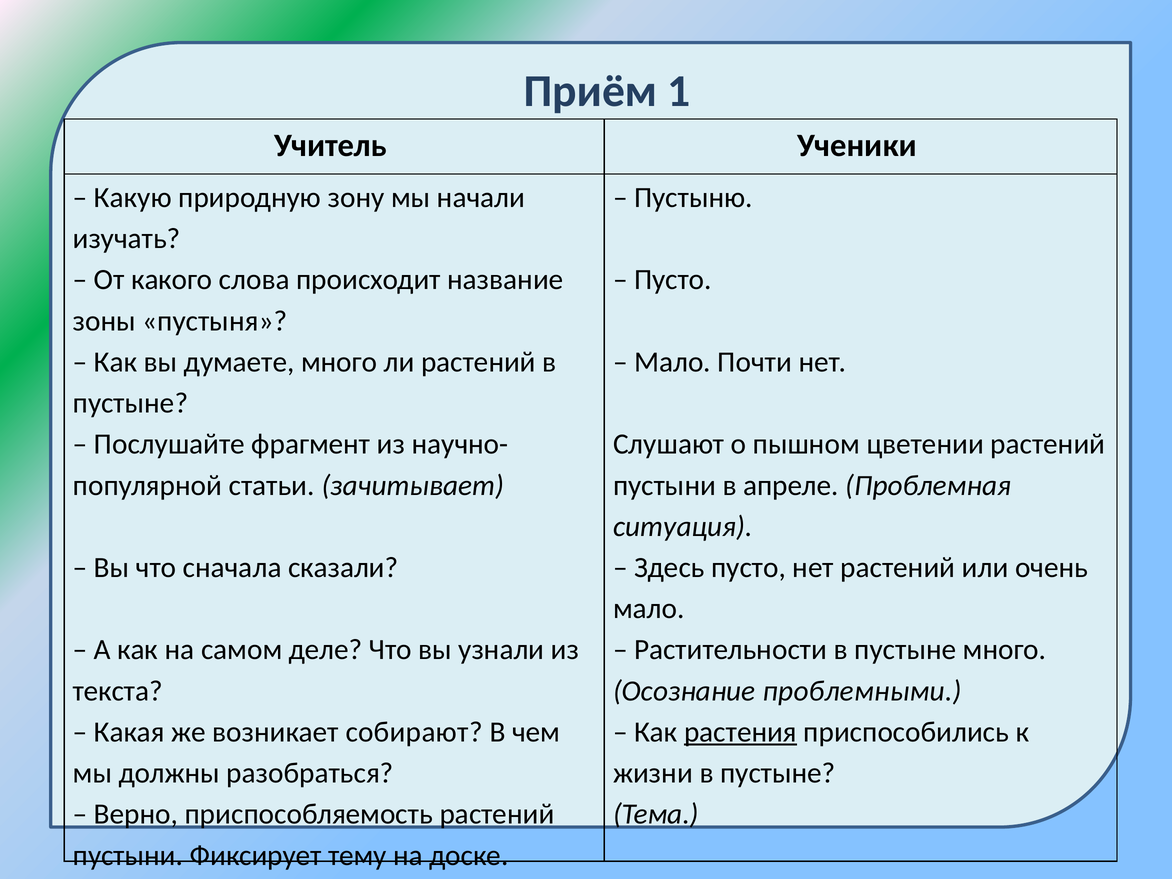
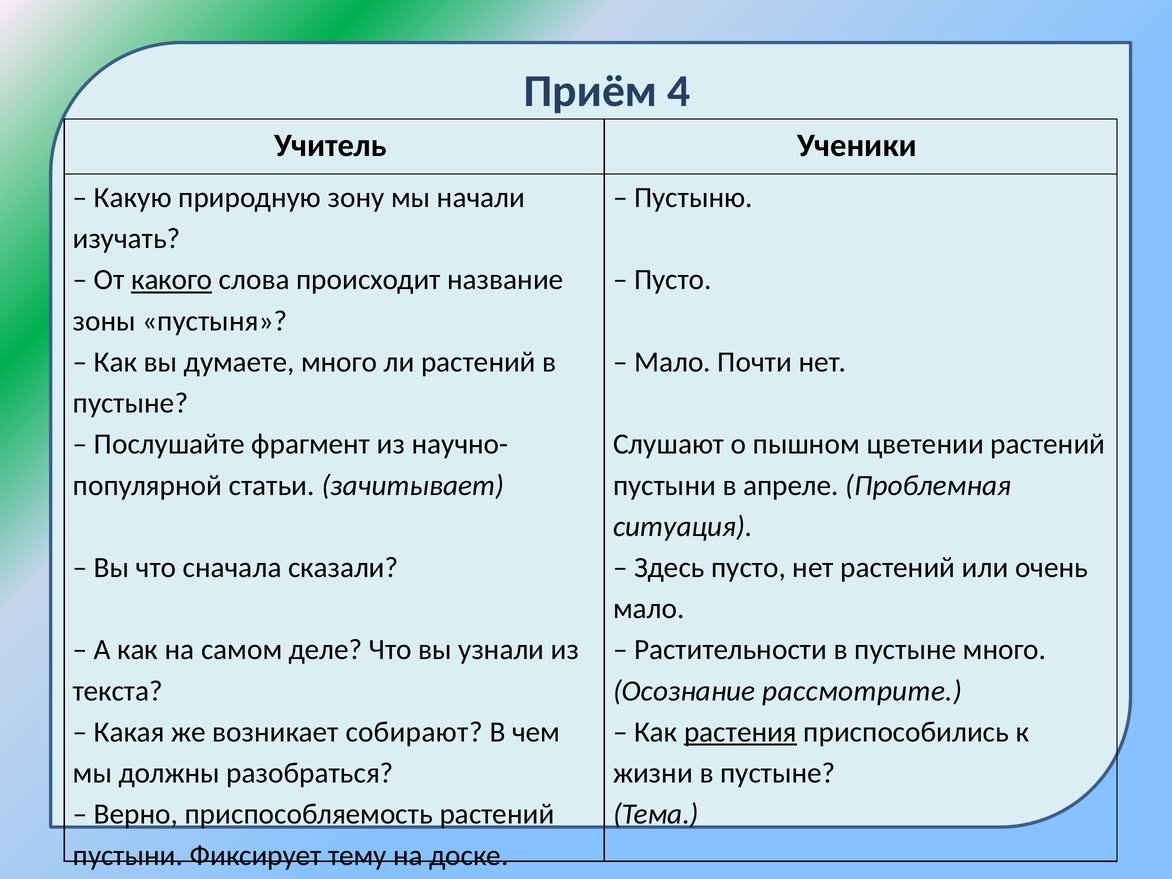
1: 1 -> 4 (679, 91)
какого underline: none -> present (172, 280)
проблемными: проблемными -> рассмотрите (862, 691)
